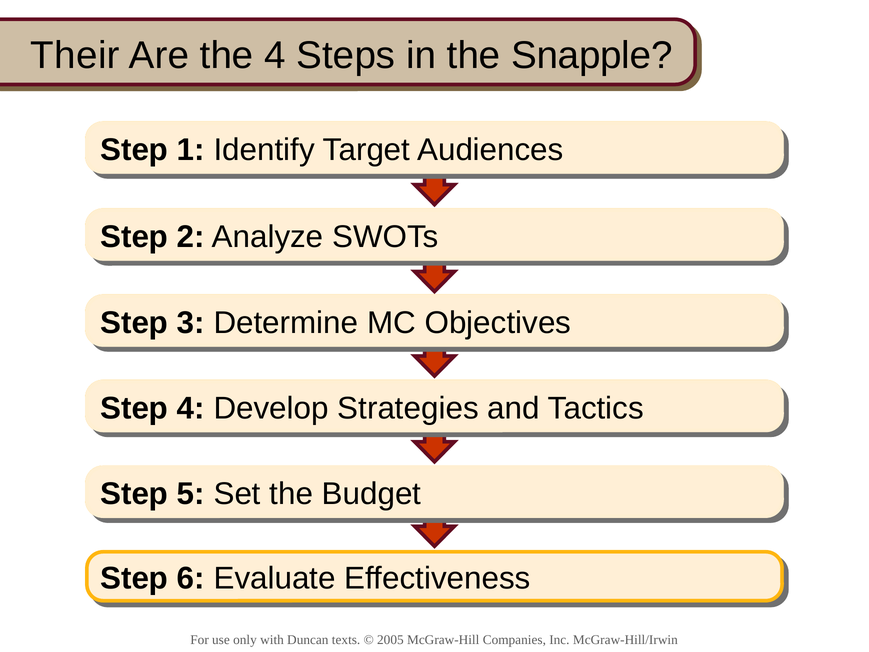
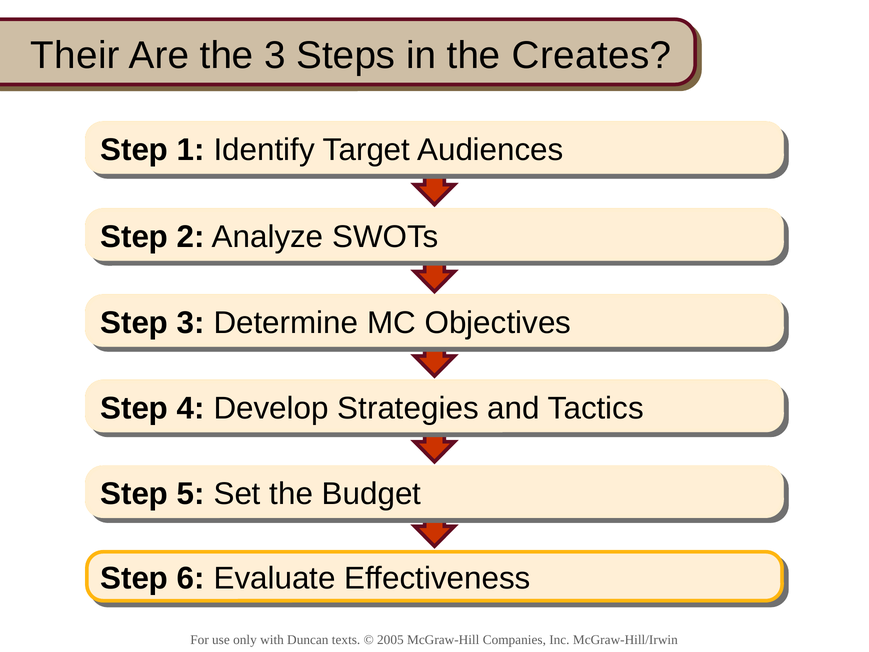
the 4: 4 -> 3 (275, 56)
Snapple: Snapple -> Creates (592, 56)
